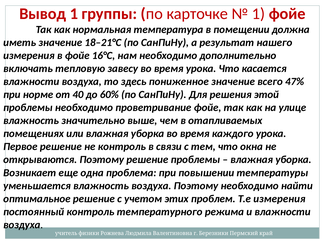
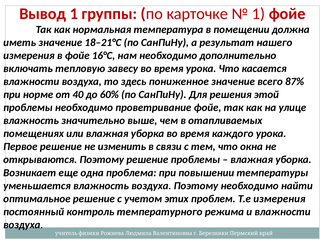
47%: 47% -> 87% (295, 81)
не контроль: контроль -> изменить (122, 146)
